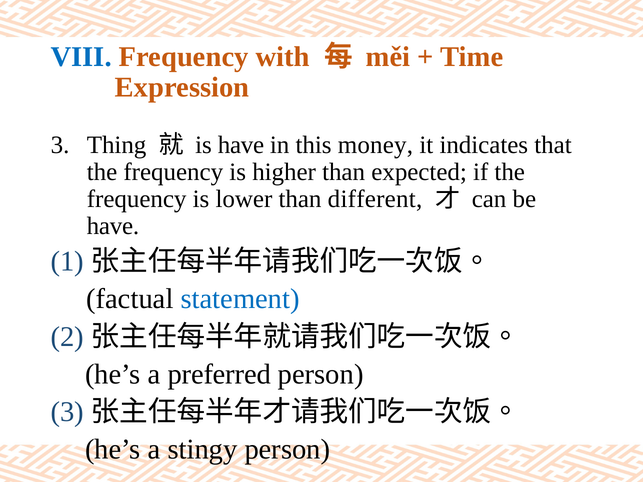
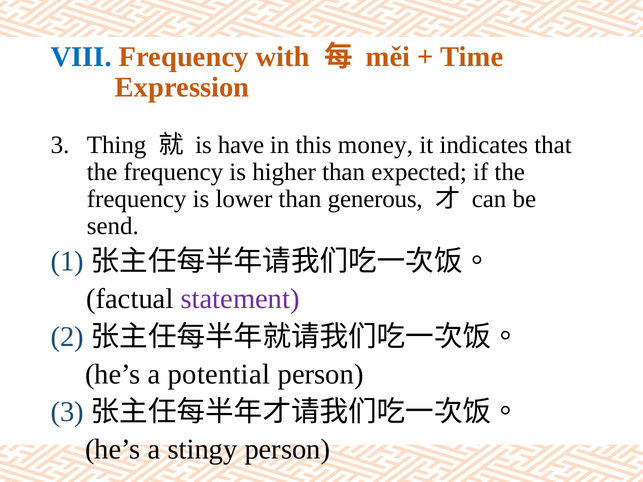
different: different -> generous (375, 199)
have: have -> send (113, 226)
statement colour: blue -> purple (240, 299)
preferred: preferred -> potential (219, 374)
